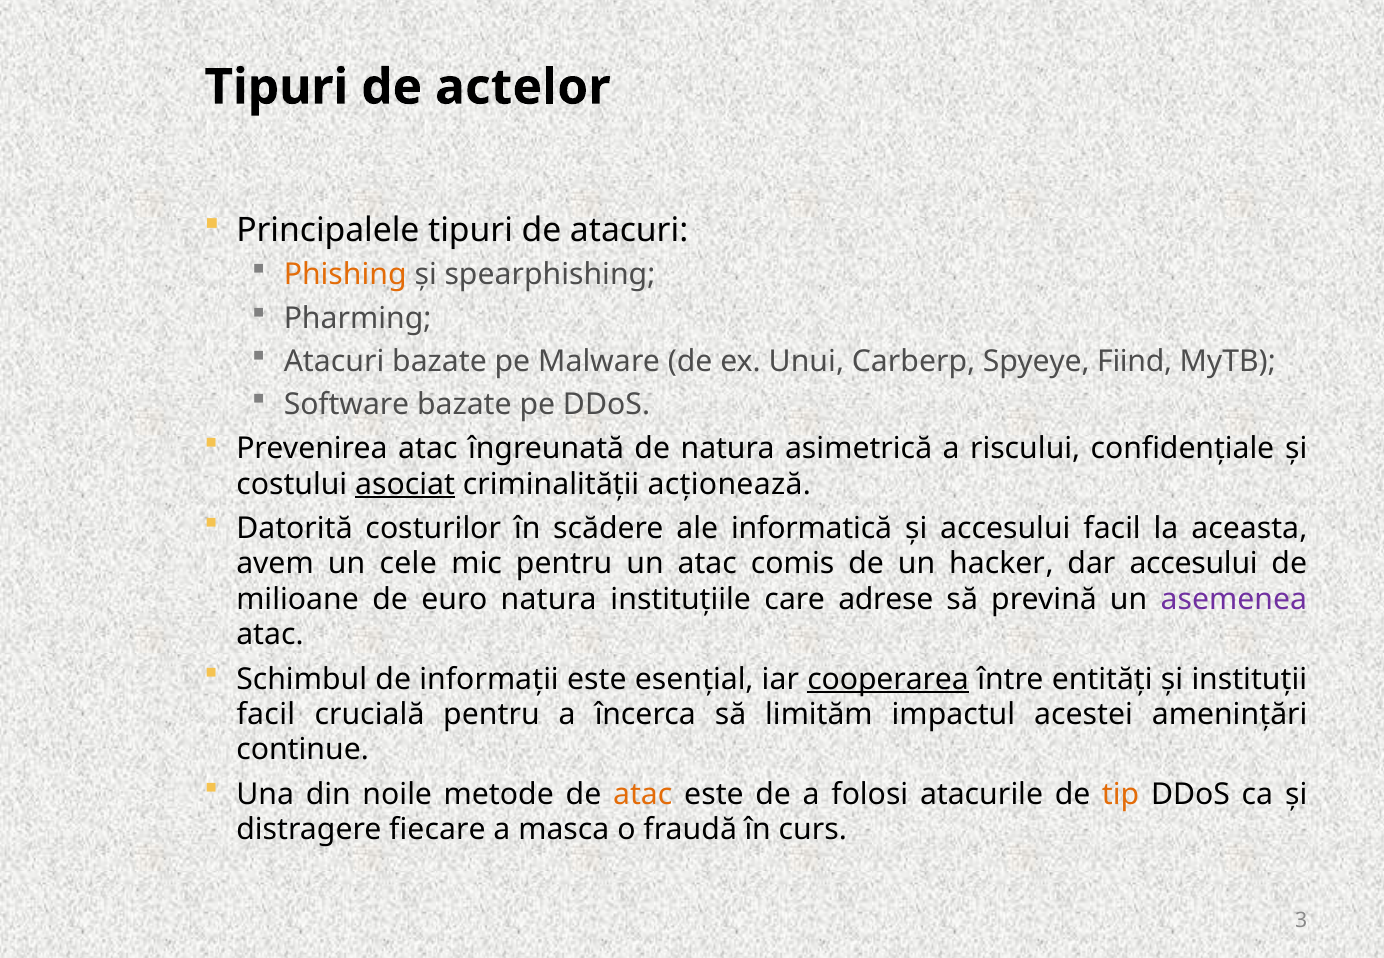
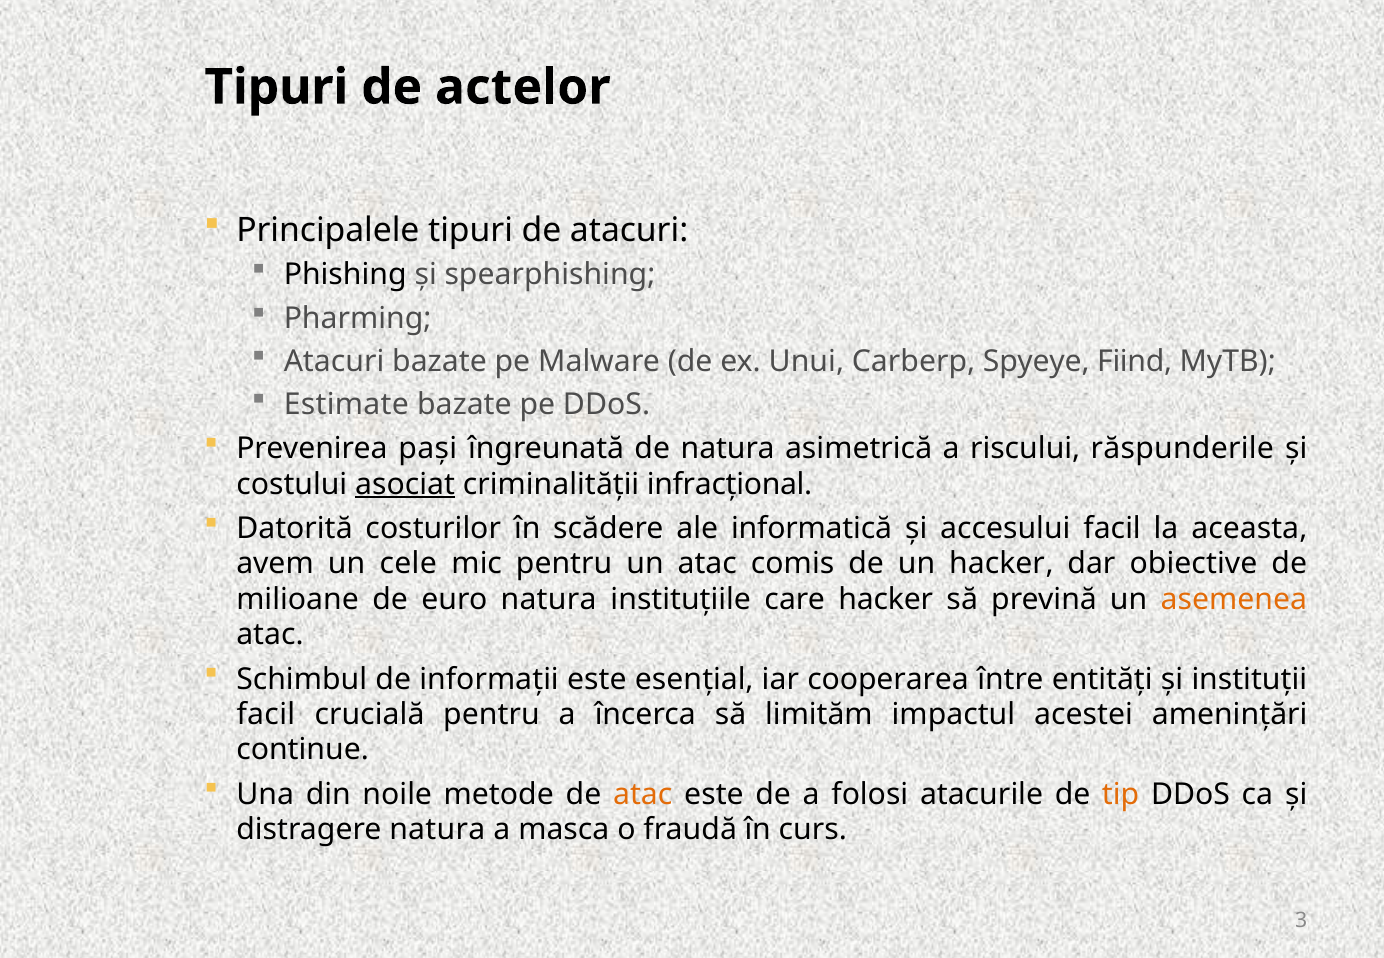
Phishing colour: orange -> black (345, 275)
Software: Software -> Estimate (346, 404)
Prevenirea atac: atac -> pași (428, 449)
confidențiale: confidențiale -> răspunderile (1182, 449)
acționează: acționează -> infracțional (730, 484)
dar accesului: accesului -> obiective (1193, 564)
care adrese: adrese -> hacker (886, 599)
asemenea colour: purple -> orange (1234, 599)
cooperarea underline: present -> none (888, 679)
distragere fiecare: fiecare -> natura (437, 829)
